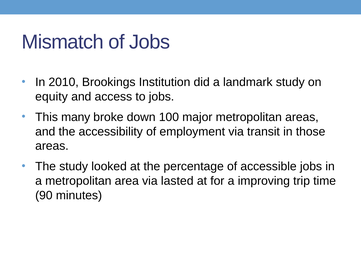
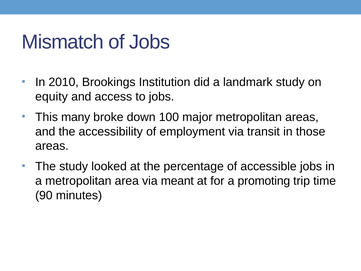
lasted: lasted -> meant (177, 181)
improving: improving -> promoting (264, 181)
